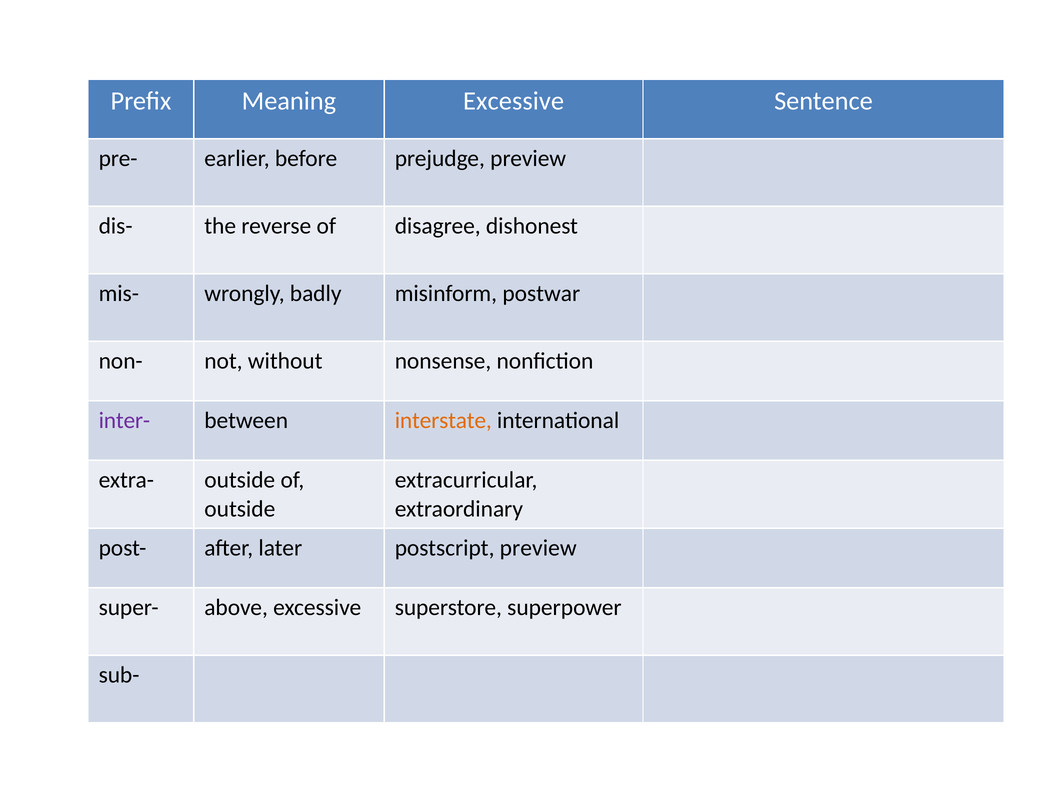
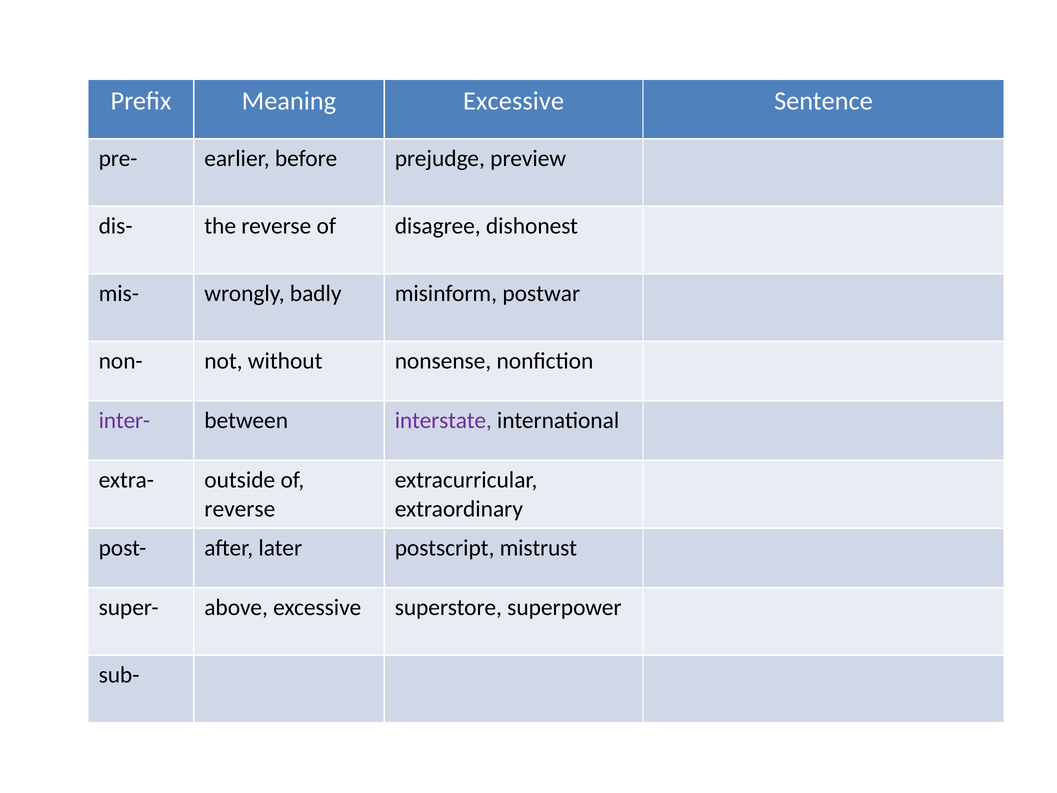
interstate colour: orange -> purple (443, 421)
outside: outside -> reverse (240, 509)
postscript preview: preview -> mistrust (538, 548)
